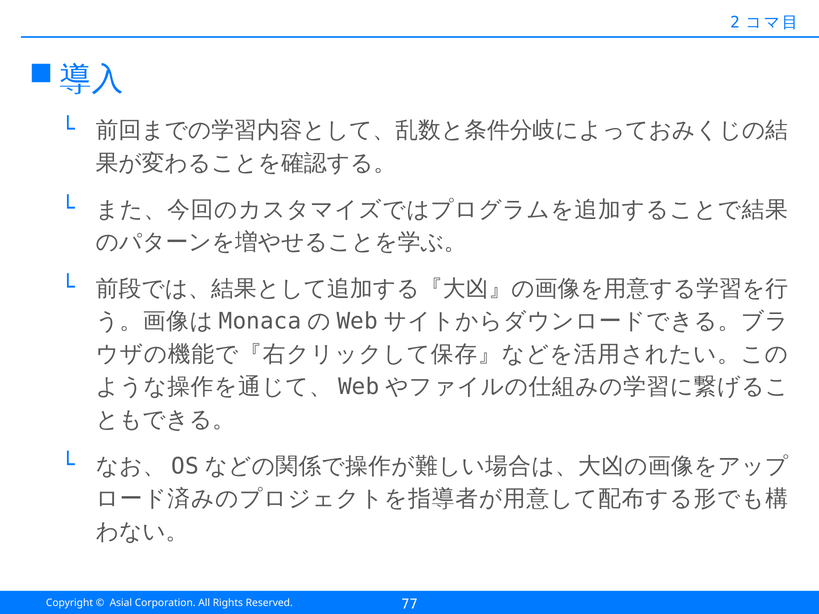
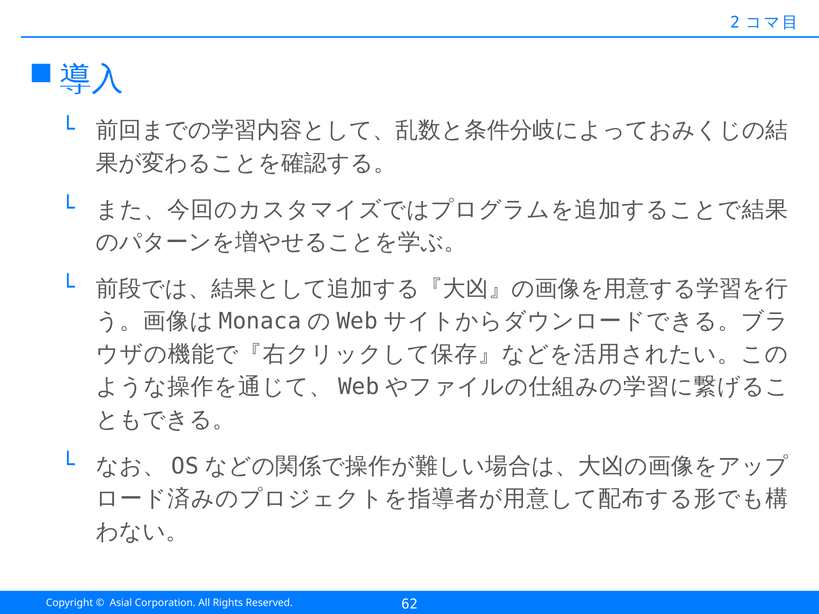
77: 77 -> 62 (410, 605)
